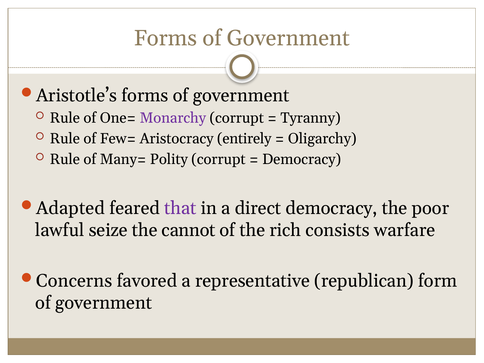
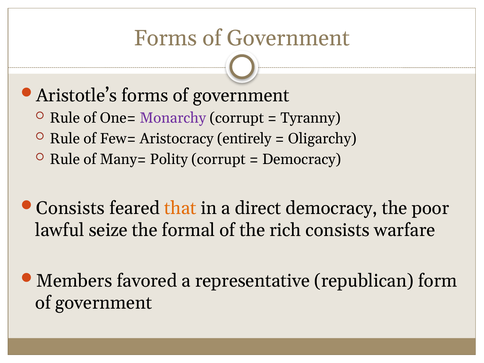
Adapted: Adapted -> Consists (71, 208)
that colour: purple -> orange (180, 208)
cannot: cannot -> formal (189, 230)
Concerns: Concerns -> Members (74, 281)
